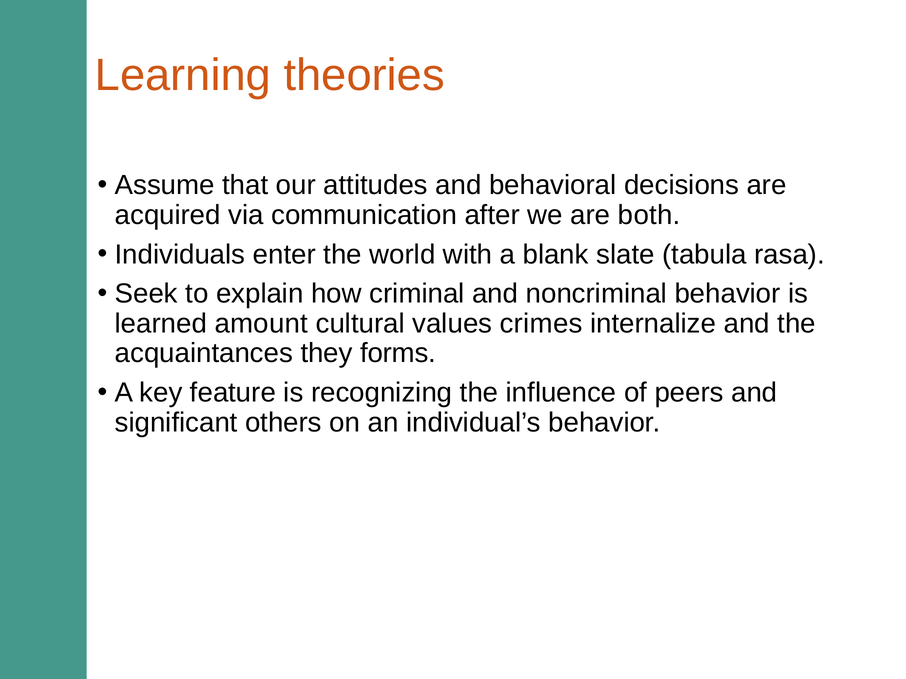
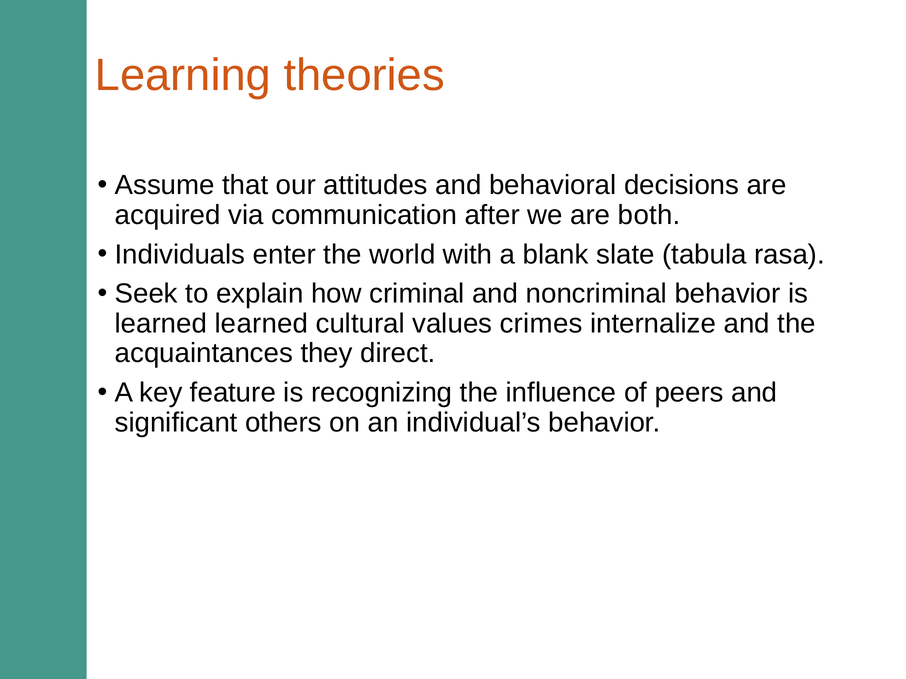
learned amount: amount -> learned (261, 324)
forms: forms -> direct (398, 354)
